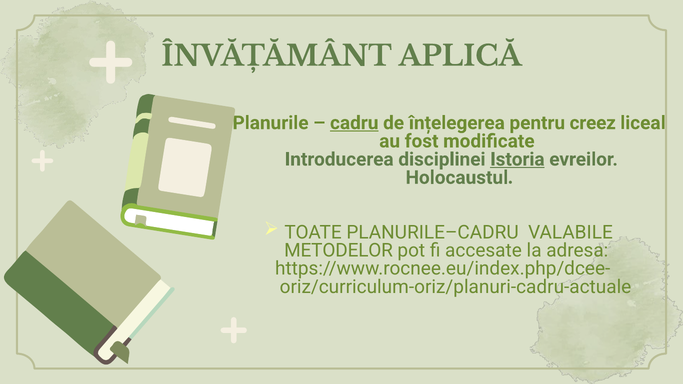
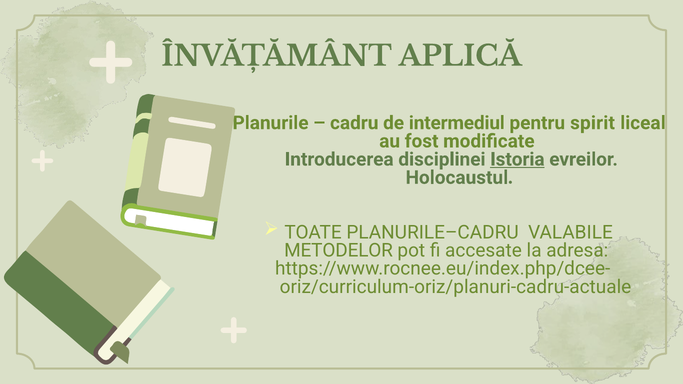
cadru underline: present -> none (354, 123)
înțelegerea: înțelegerea -> intermediul (457, 123)
creez: creez -> spirit (593, 123)
